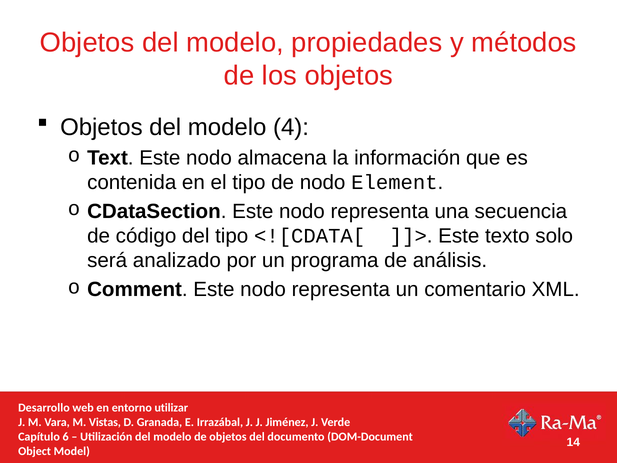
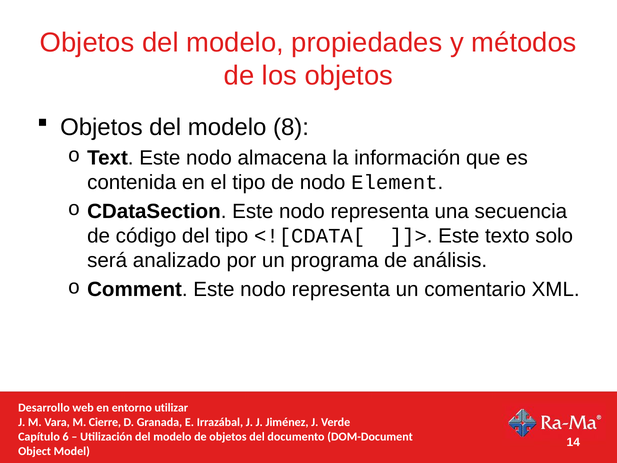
4: 4 -> 8 (291, 127)
Vistas: Vistas -> Cierre (105, 422)
